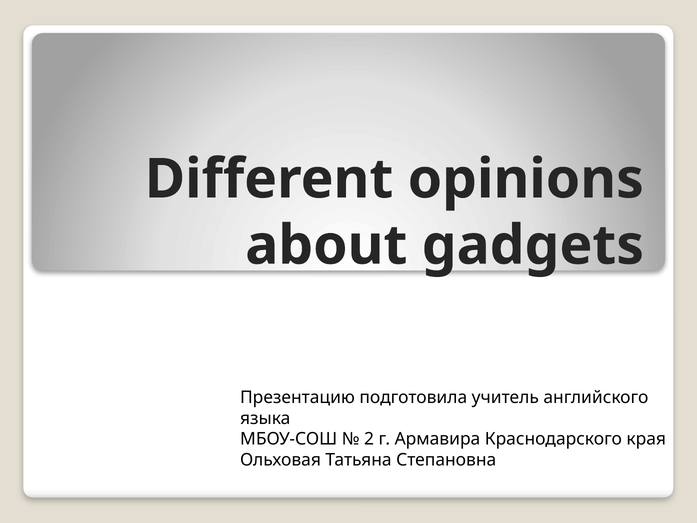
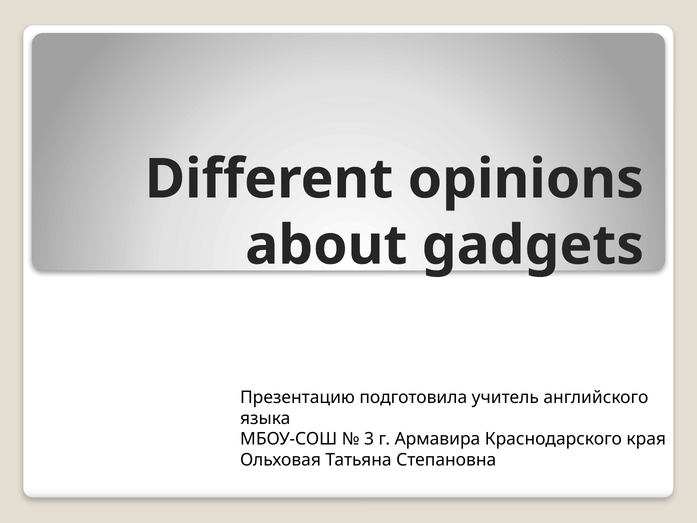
2: 2 -> 3 (369, 439)
